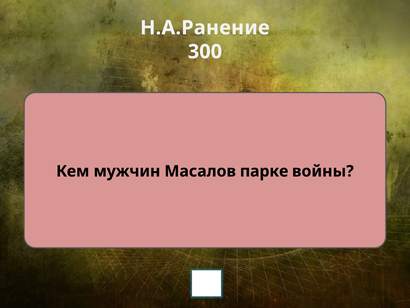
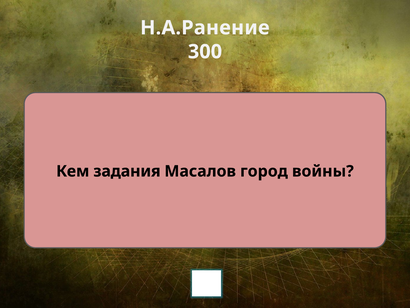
мужчин: мужчин -> задания (127, 171)
парке: парке -> город (264, 171)
